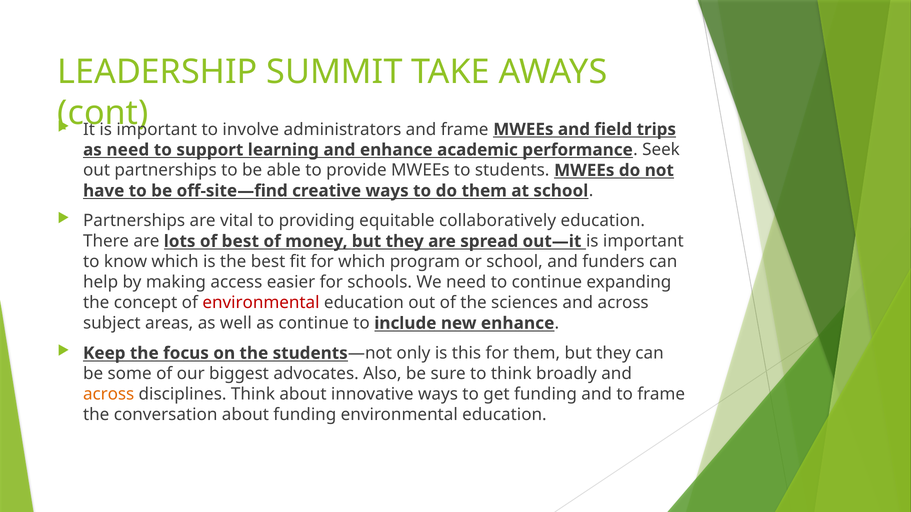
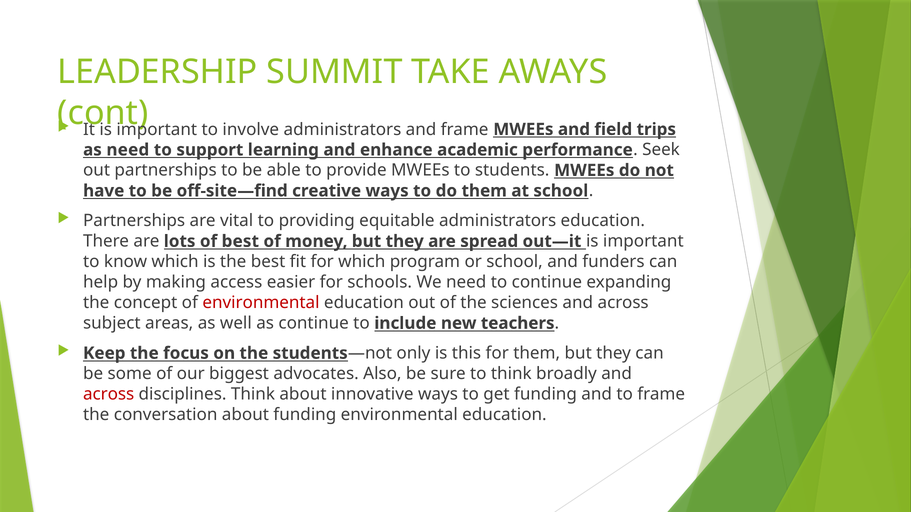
equitable collaboratively: collaboratively -> administrators (498, 221)
new enhance: enhance -> teachers (518, 323)
across colour: orange -> red (109, 394)
